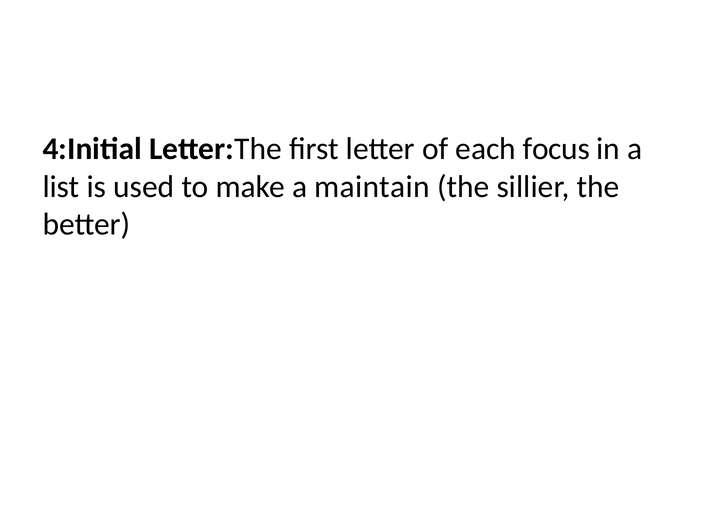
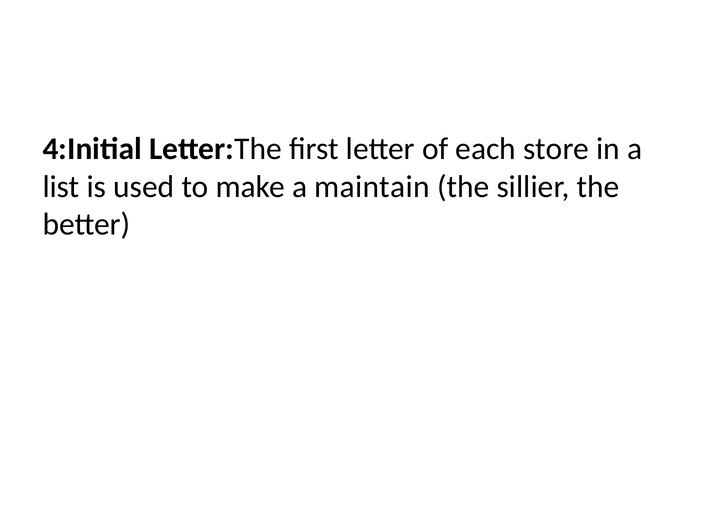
focus: focus -> store (556, 149)
